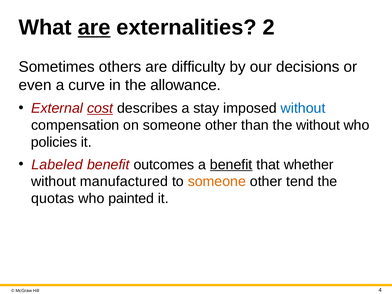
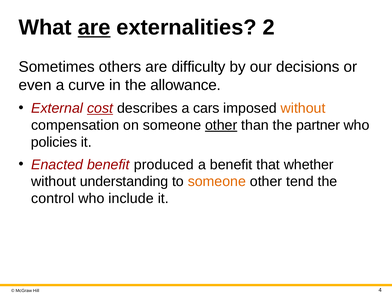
stay: stay -> cars (206, 108)
without colour: blue -> orange (303, 108)
other underline: none -> present (221, 125)
the without: without -> partner (318, 125)
Labeled: Labeled -> Enacted (57, 165)
outcomes: outcomes -> produced (164, 165)
benefit underline: present -> none (231, 165)
manufactured: manufactured -> understanding (124, 182)
quotas: quotas -> control (53, 199)
painted: painted -> include (131, 199)
